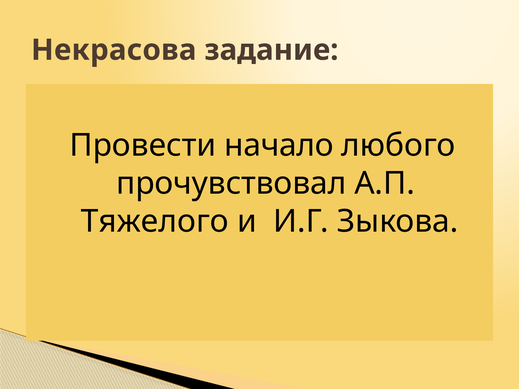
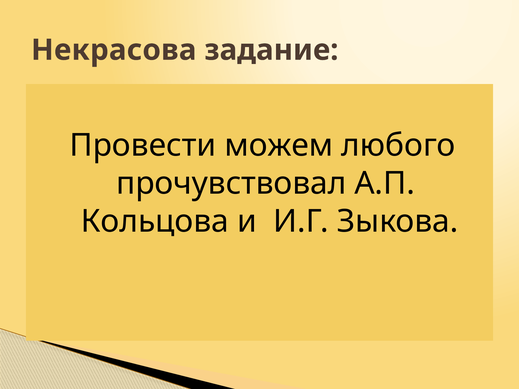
начало: начало -> можем (279, 145)
Тяжелого: Тяжелого -> Кольцова (155, 221)
